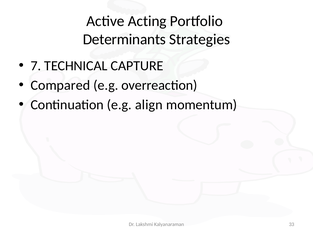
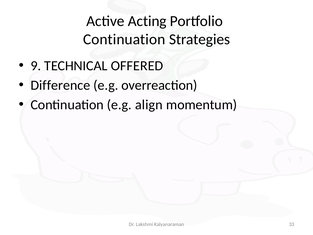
Determinants: Determinants -> Continuation (124, 39)
7: 7 -> 9 (36, 66)
CAPTURE: CAPTURE -> OFFERED (137, 66)
Compared: Compared -> Difference (60, 85)
